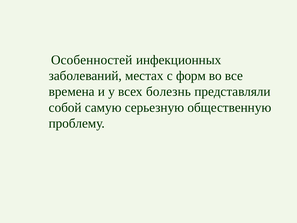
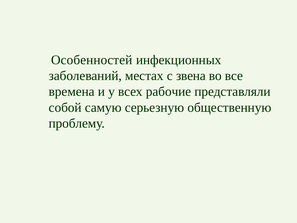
форм: форм -> звена (191, 76)
болезнь: болезнь -> рабочие (169, 92)
